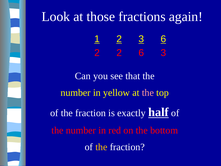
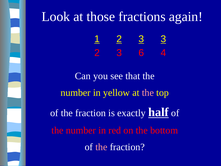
3 6: 6 -> 3 (163, 39)
2: 2 -> 3 (119, 53)
6 3: 3 -> 4 (163, 53)
the colour: yellow -> pink (101, 147)
